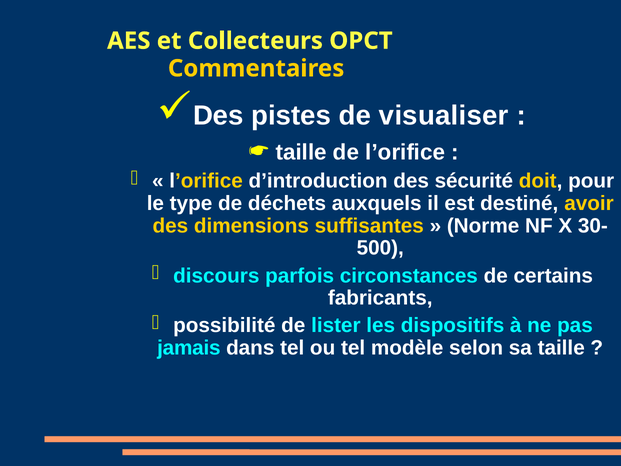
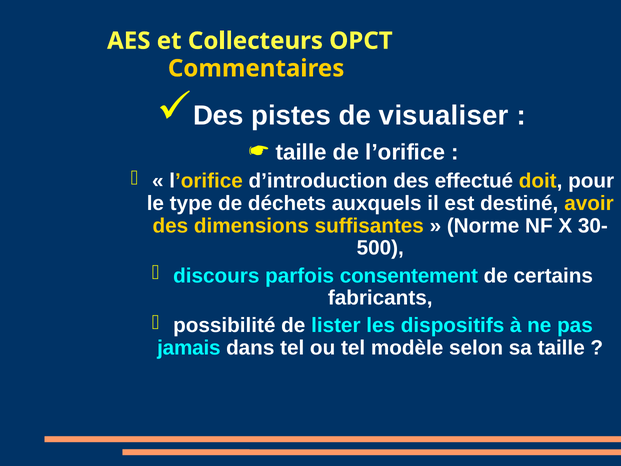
sécurité: sécurité -> effectué (474, 181)
circonstances: circonstances -> consentement (409, 276)
